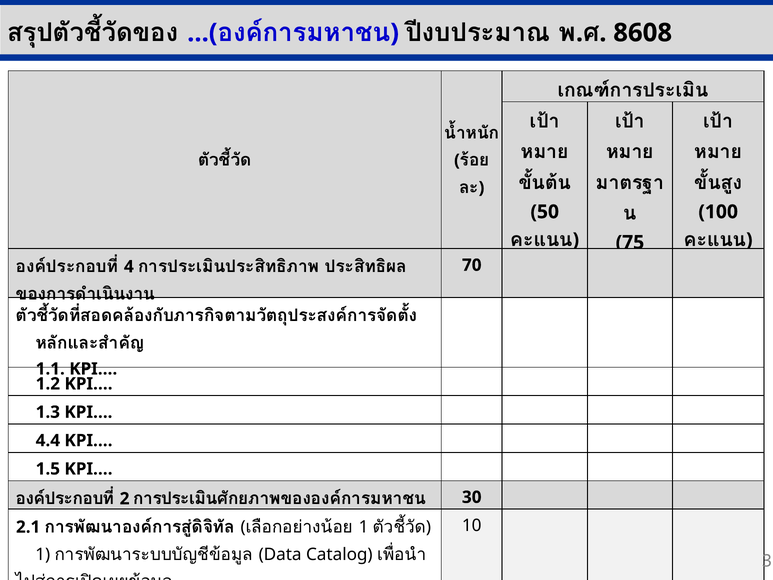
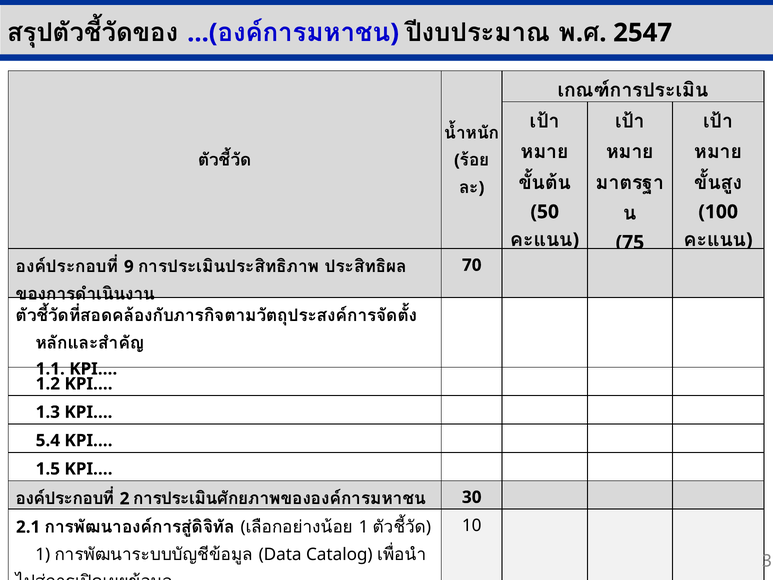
8608: 8608 -> 2547 (643, 33)
4: 4 -> 9 (129, 266)
4.4: 4.4 -> 5.4 (48, 440)
